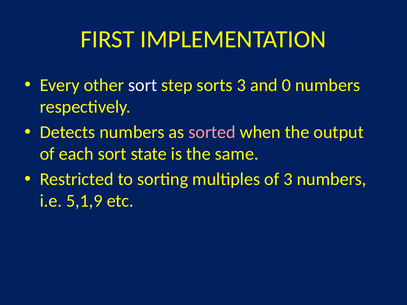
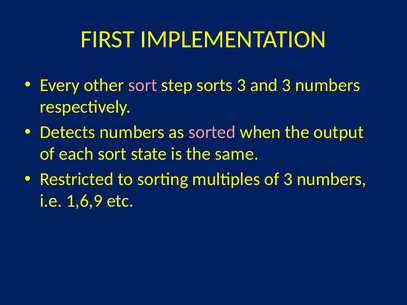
sort colour: white -> pink (143, 85)
and 0: 0 -> 3 (286, 85)
5,1,9: 5,1,9 -> 1,6,9 (84, 201)
